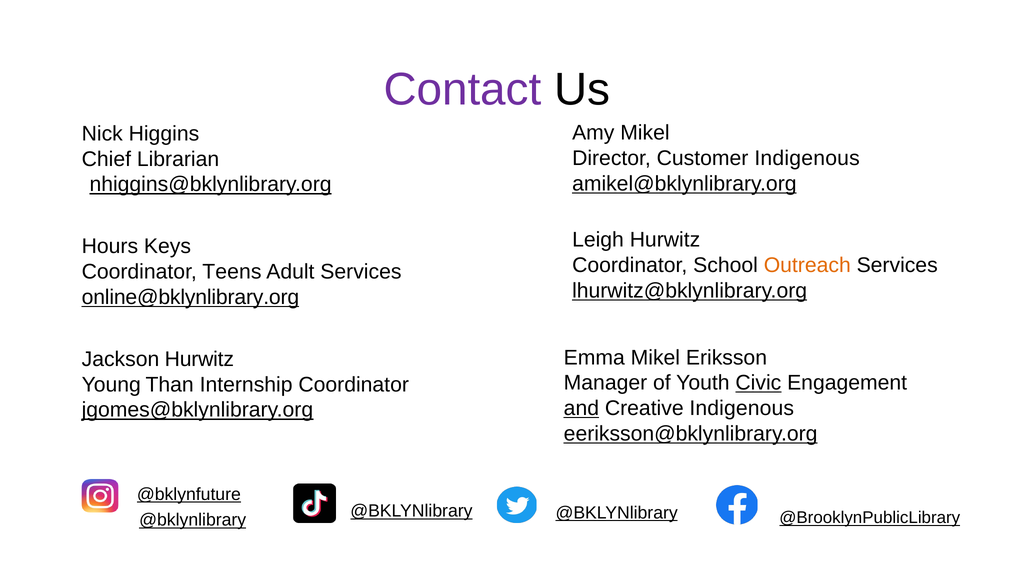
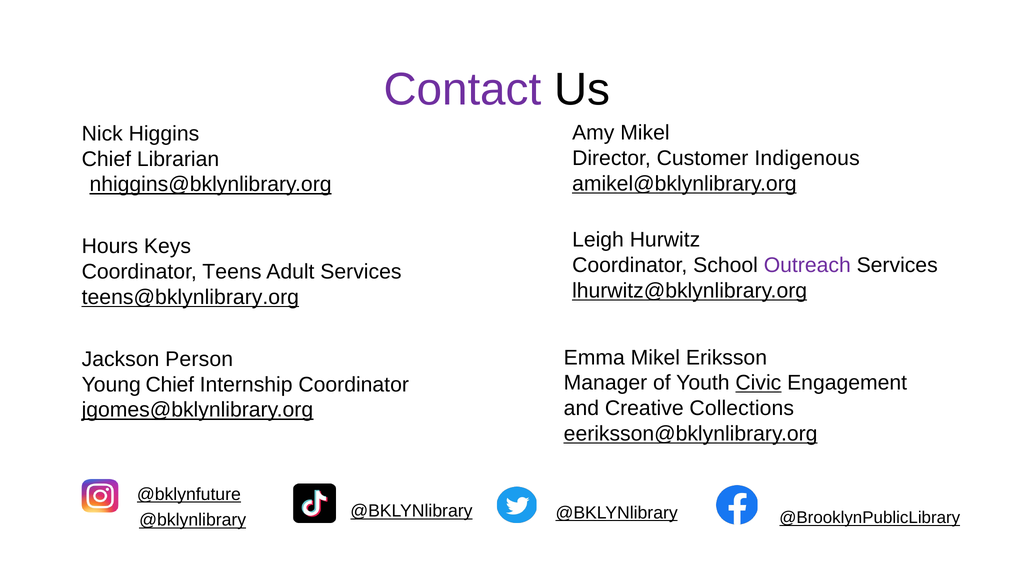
Outreach colour: orange -> purple (807, 265)
online@bklynlibrary.org: online@bklynlibrary.org -> teens@bklynlibrary.org (190, 297)
Jackson Hurwitz: Hurwitz -> Person (199, 359)
Young Than: Than -> Chief (170, 384)
and underline: present -> none (581, 408)
Creative Indigenous: Indigenous -> Collections (742, 408)
